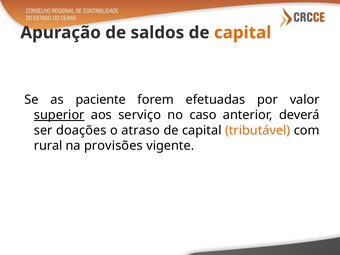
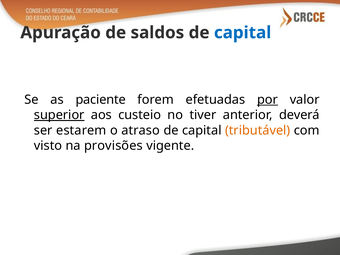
capital colour: orange -> blue (243, 33)
por underline: none -> present (267, 100)
serviço: serviço -> custeio (140, 115)
caso: caso -> tiver (203, 115)
doações: doações -> estarem (81, 130)
rural: rural -> visto (48, 146)
